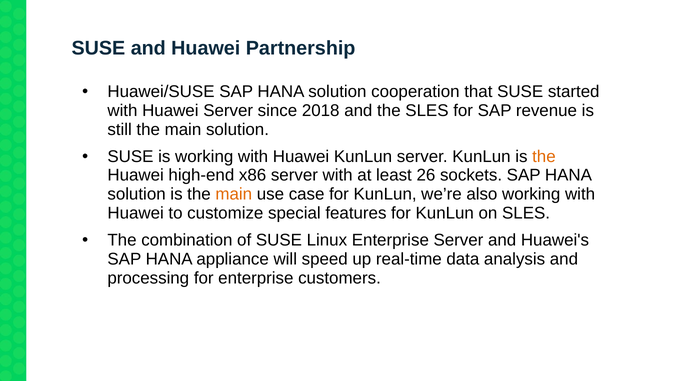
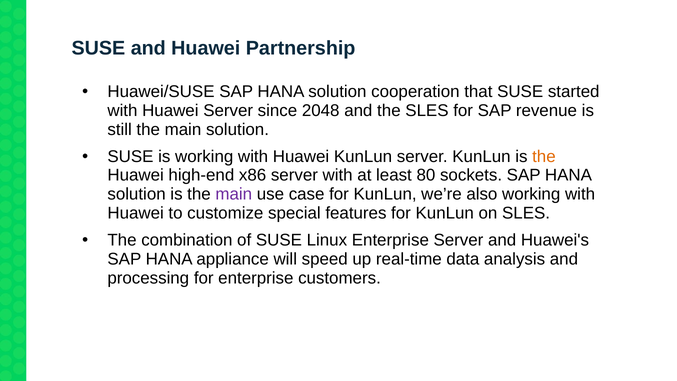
2018: 2018 -> 2048 (321, 111)
26: 26 -> 80 (426, 175)
main colour: orange -> purple (234, 194)
